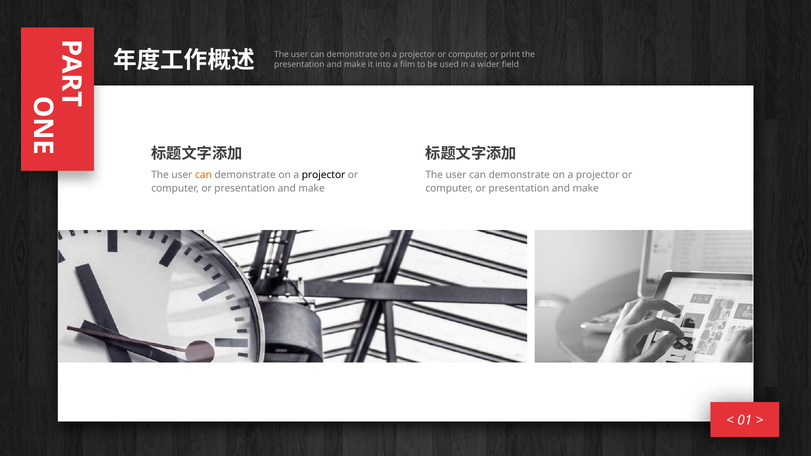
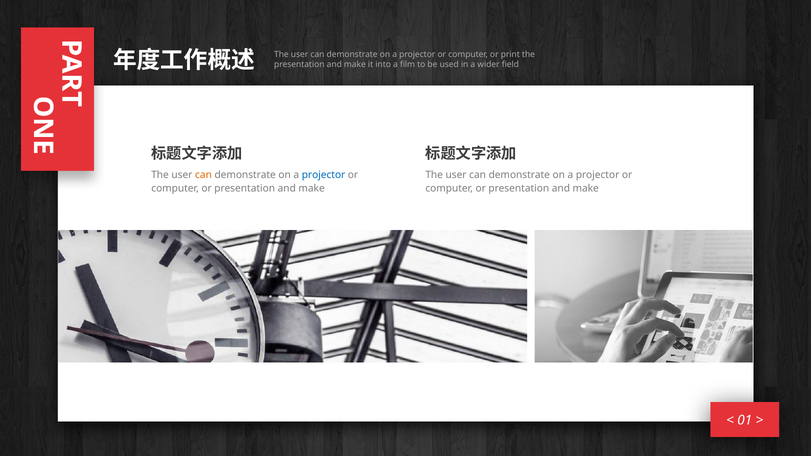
projector colour: black -> blue (324, 175)
